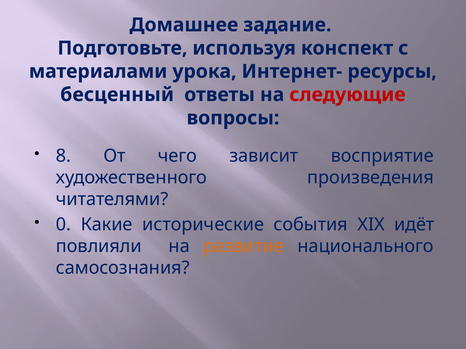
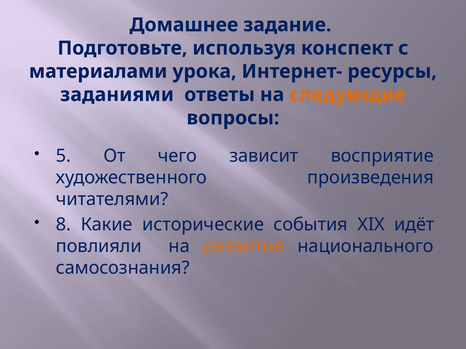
бесценный: бесценный -> заданиями (117, 95)
следующие colour: red -> orange (347, 95)
8: 8 -> 5 (63, 156)
0: 0 -> 8 (63, 225)
